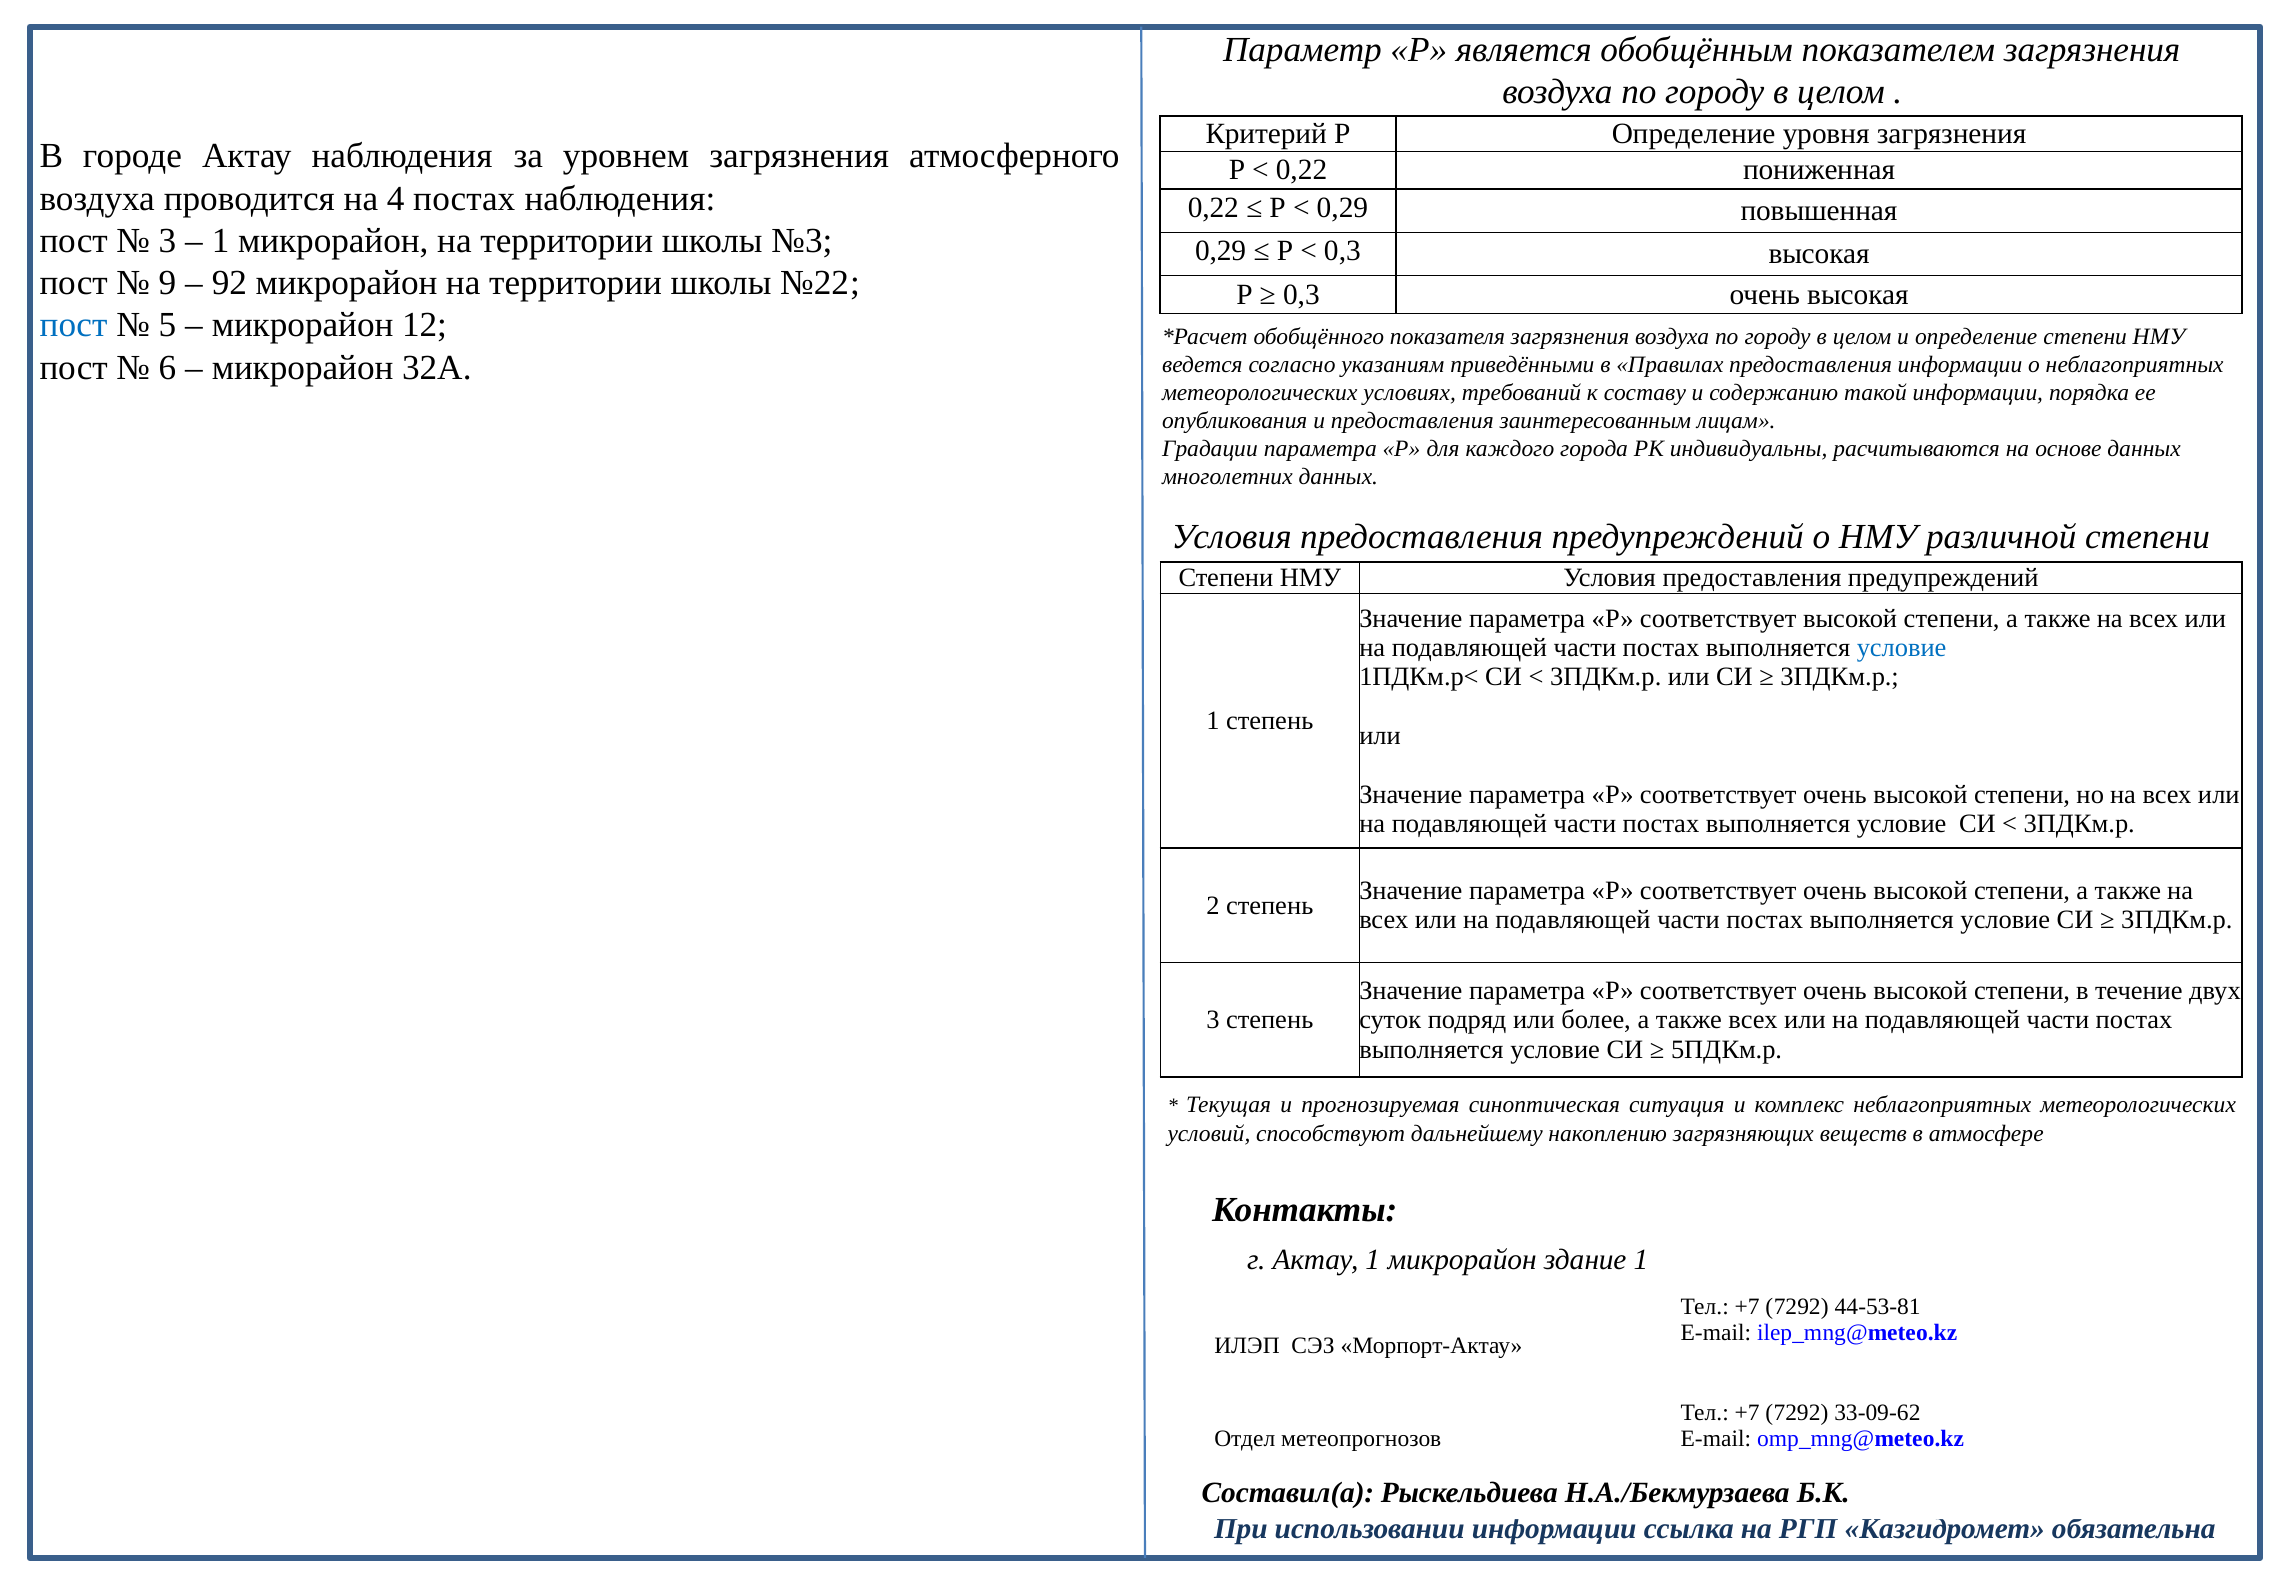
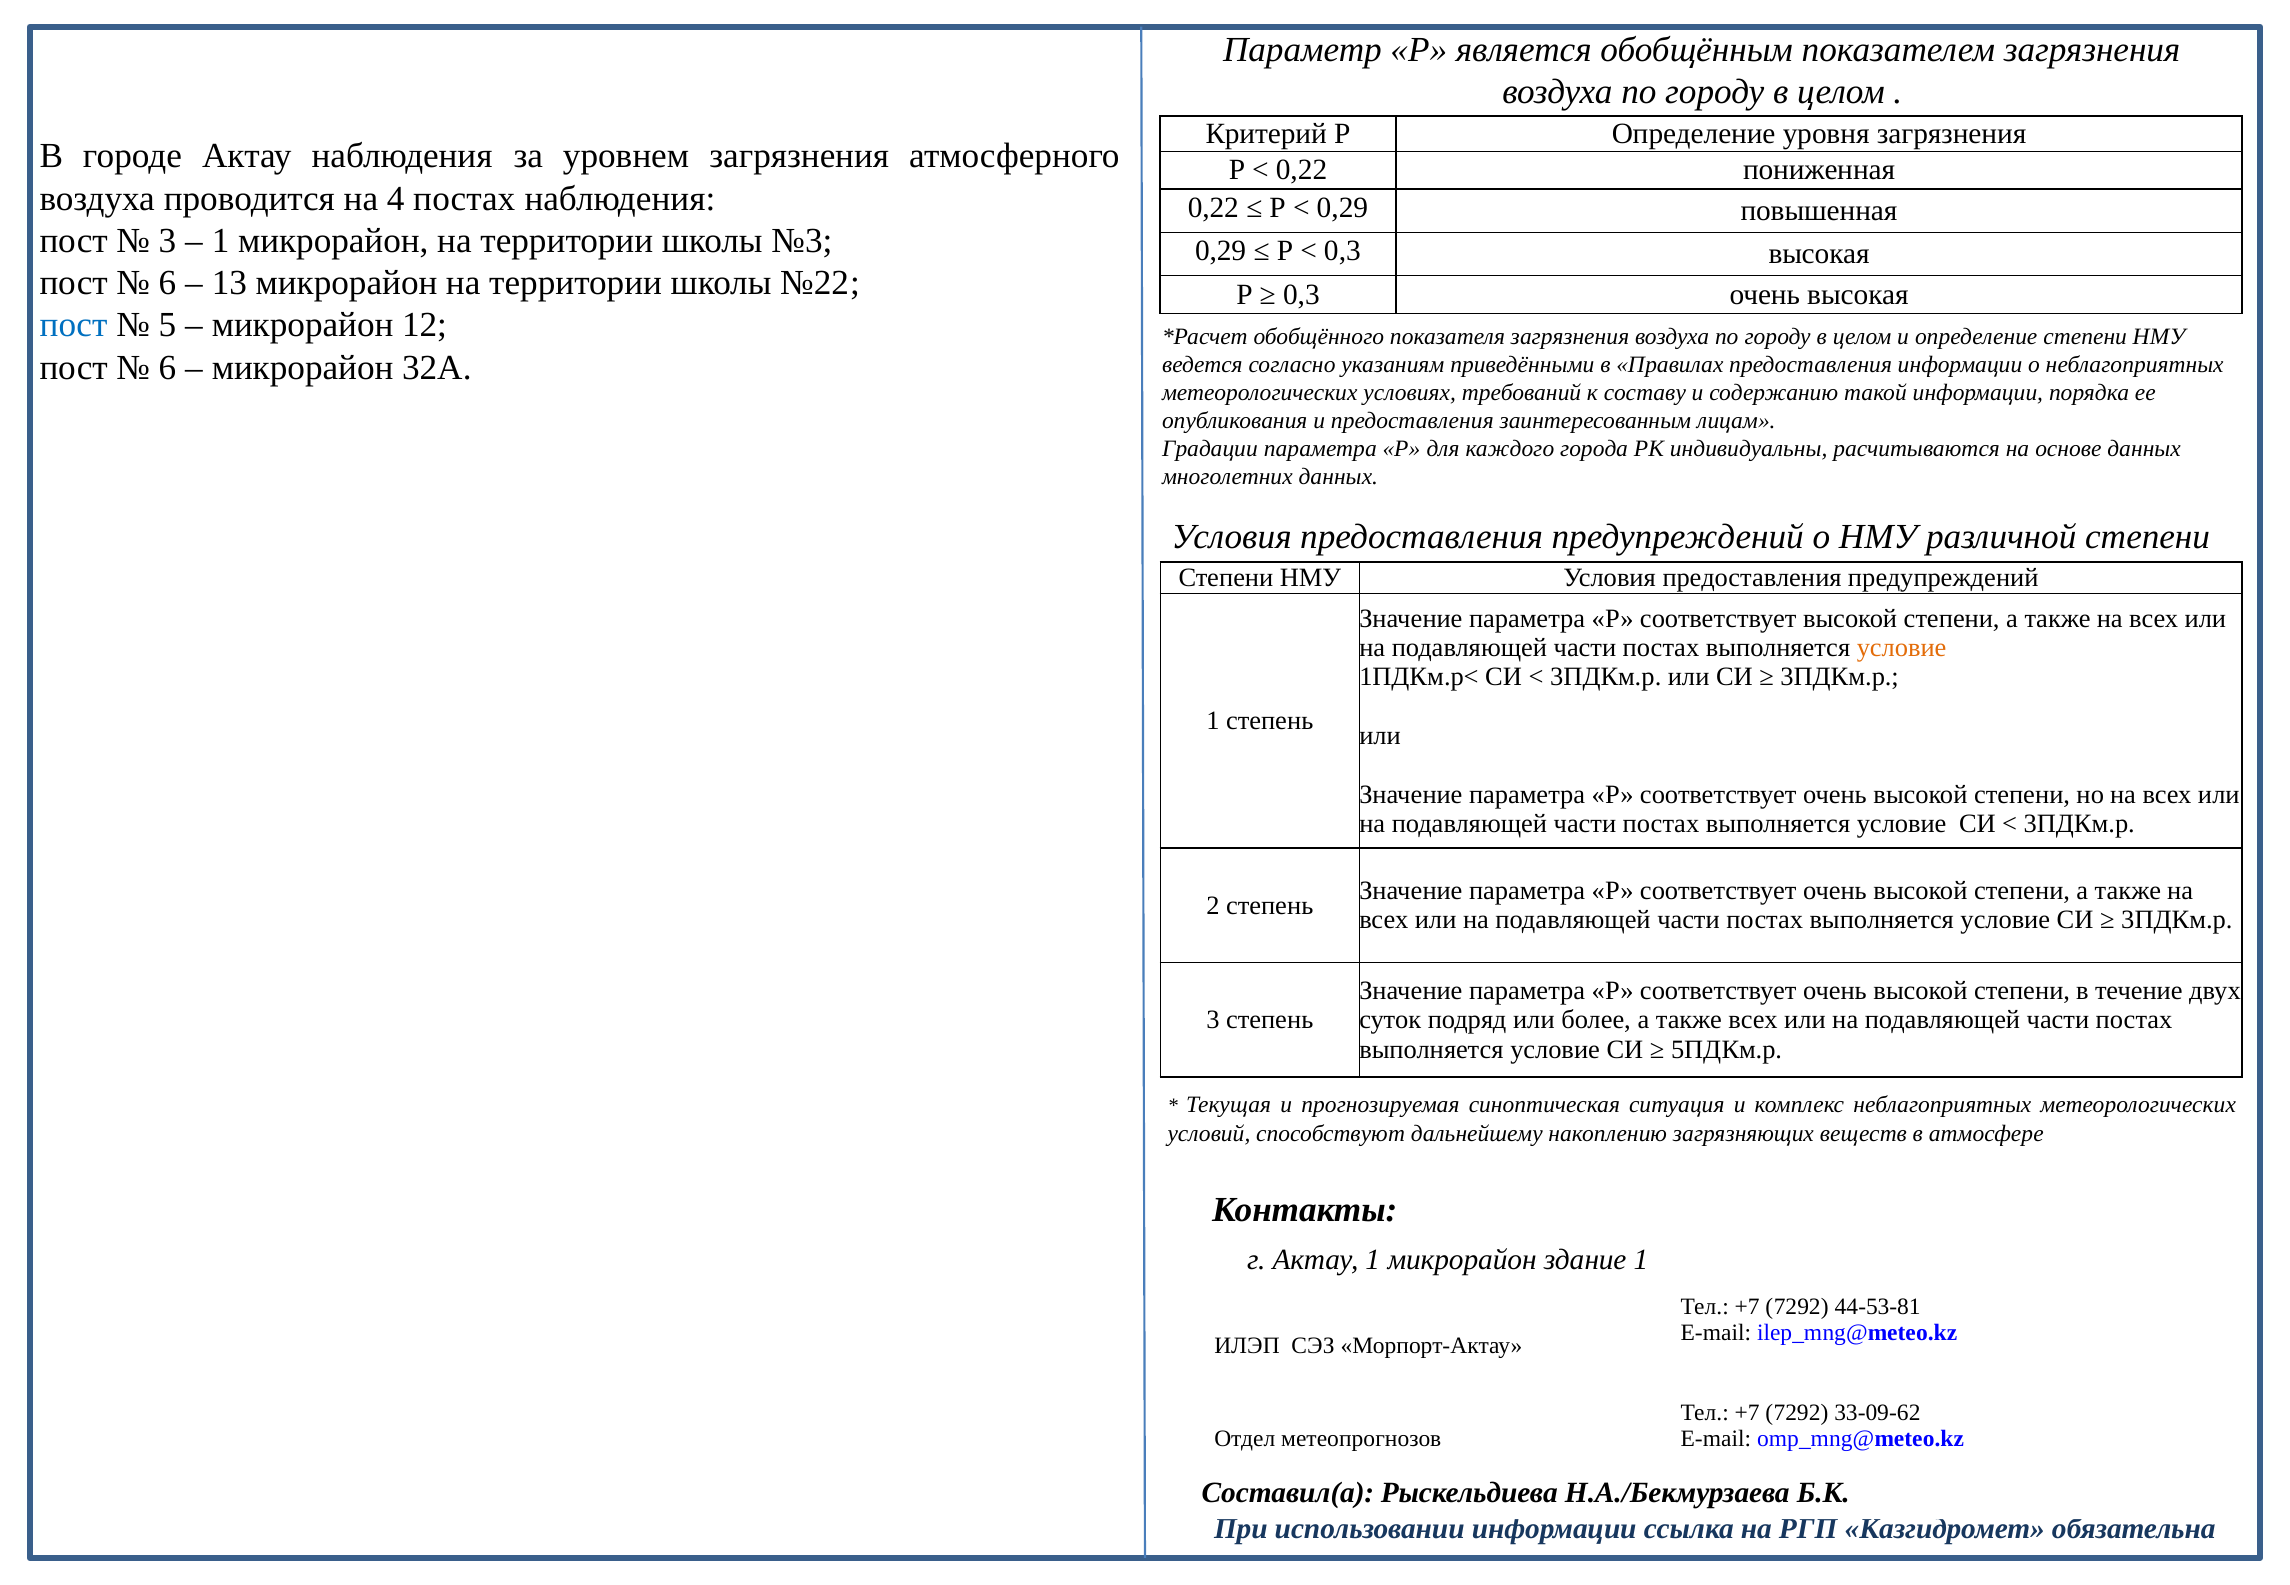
9: 9 -> 6 (168, 283)
92: 92 -> 13 (229, 283)
условие colour: blue -> orange (1902, 648)
